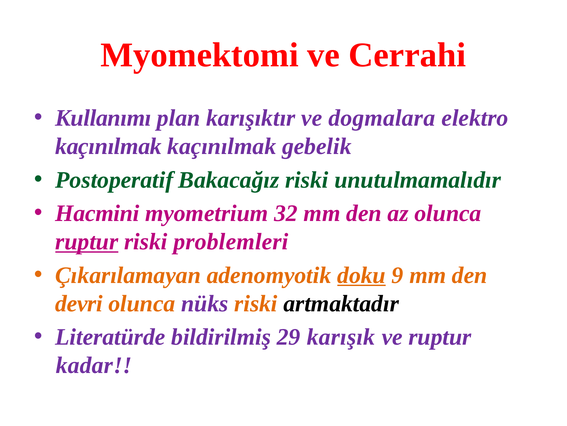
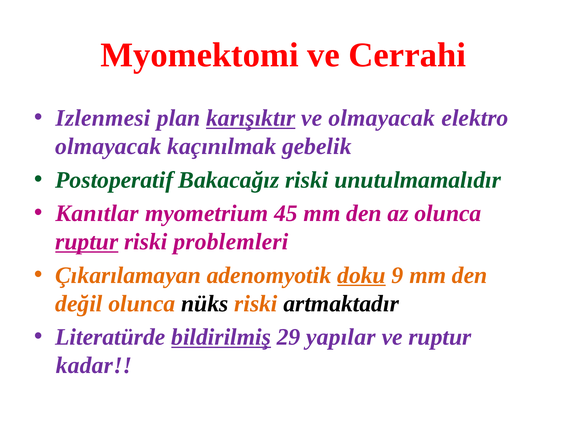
Kullanımı: Kullanımı -> Izlenmesi (103, 118)
karışıktır underline: none -> present (251, 118)
ve dogmalara: dogmalara -> olmayacak (382, 118)
kaçınılmak: kaçınılmak -> olmayacak (108, 146)
Hacmini: Hacmini -> Kanıtlar (97, 213)
32: 32 -> 45 (286, 213)
devri: devri -> değil (79, 303)
nüks colour: purple -> black (205, 303)
bildirilmiş underline: none -> present (221, 337)
karışık: karışık -> yapılar (341, 337)
